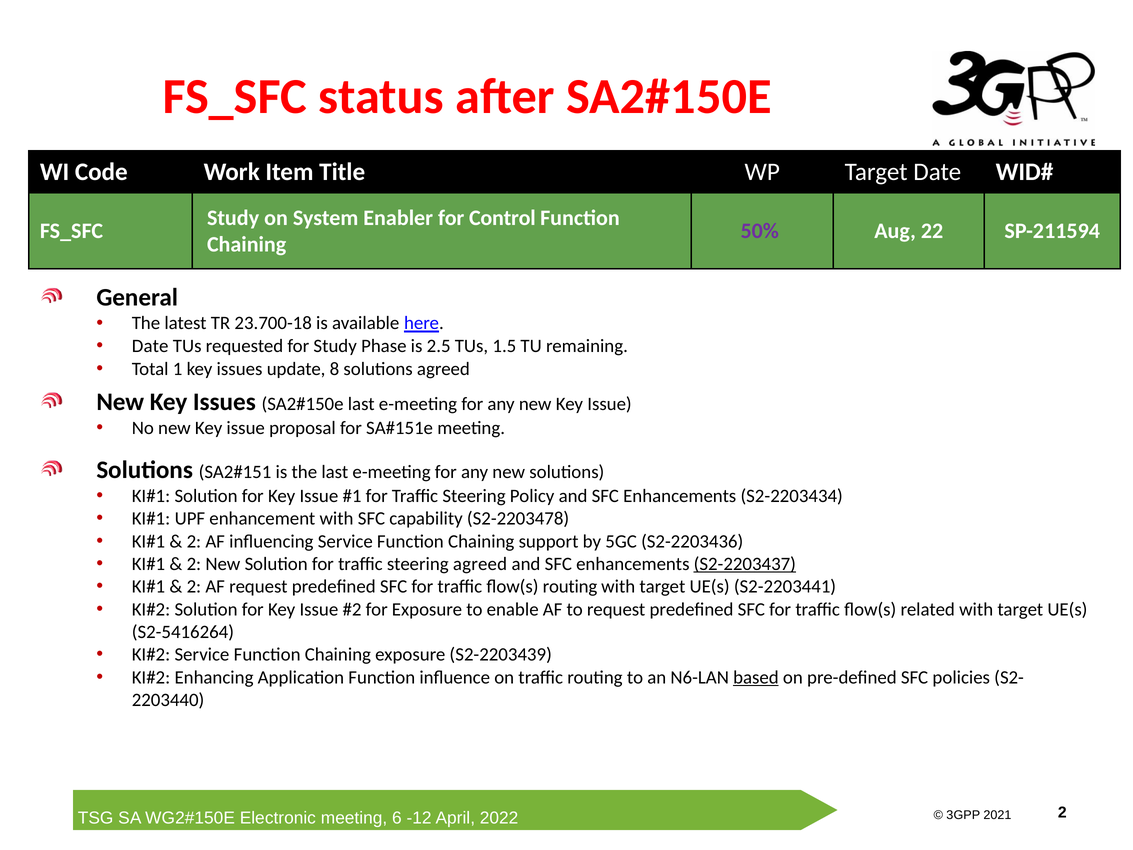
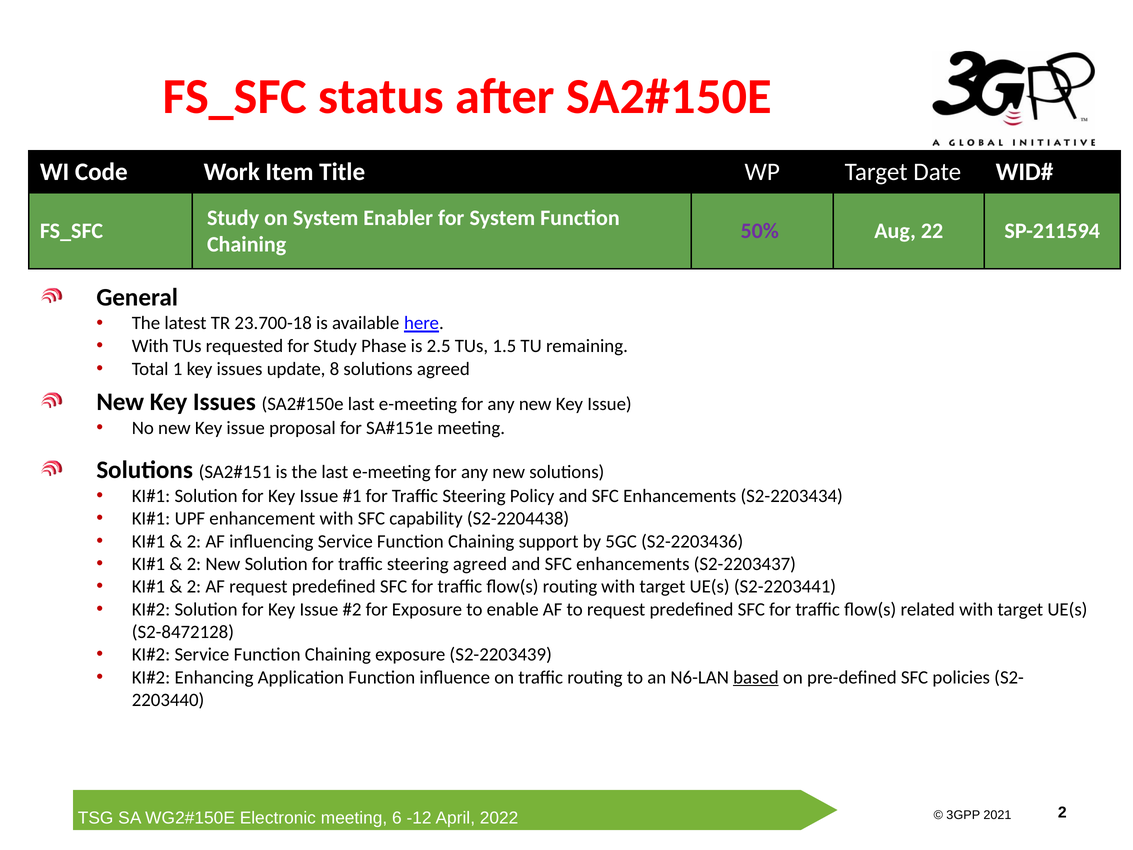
for Control: Control -> System (502, 218)
Date: Date -> With (150, 346)
S2-2203478: S2-2203478 -> S2-2204438 (518, 519)
S2-2203437 underline: present -> none (745, 564)
S2-5416264: S2-5416264 -> S2-8472128 (183, 632)
